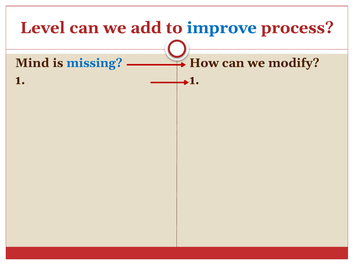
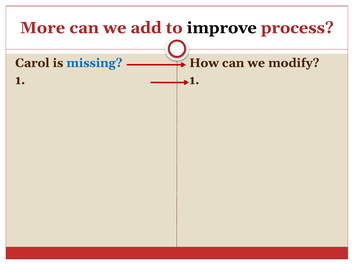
Level: Level -> More (43, 28)
improve colour: blue -> black (222, 28)
Mind: Mind -> Carol (32, 63)
